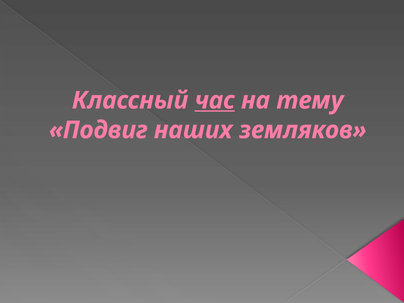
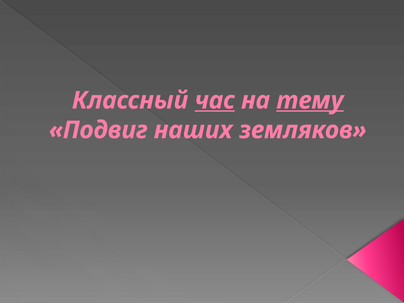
тему underline: none -> present (310, 100)
